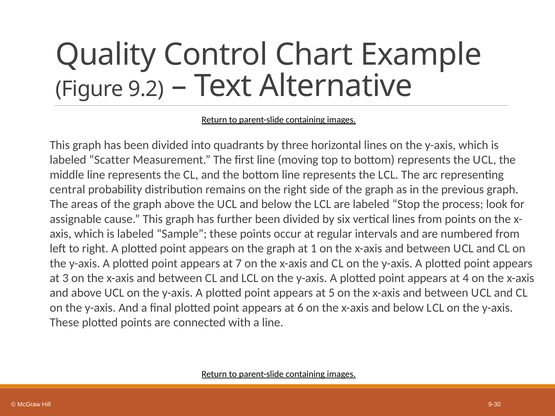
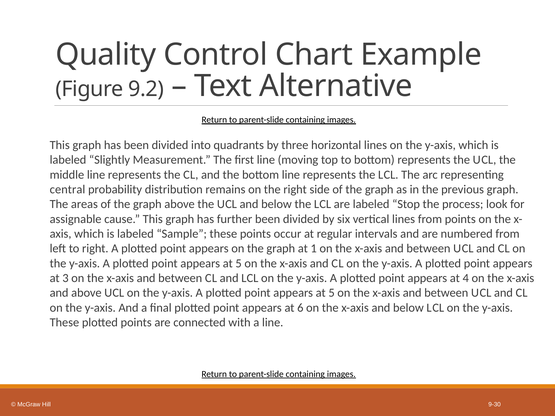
Scatter: Scatter -> Slightly (110, 160)
7: 7 -> 5 (239, 263)
